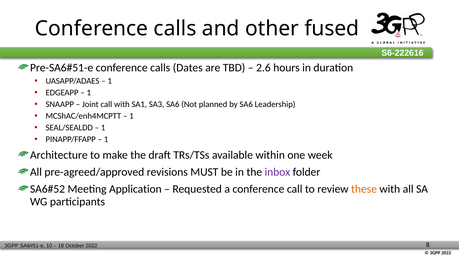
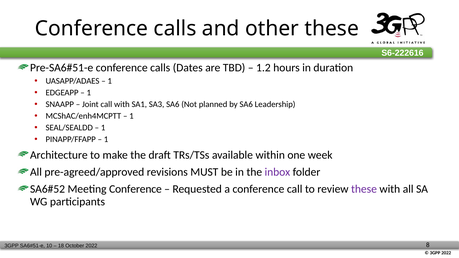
other fused: fused -> these (332, 29)
2.6: 2.6 -> 1.2 (263, 68)
Meeting Application: Application -> Conference (135, 189)
these colour: orange -> purple (364, 189)
